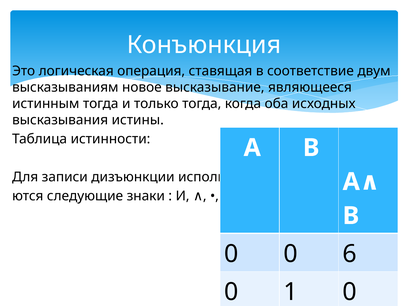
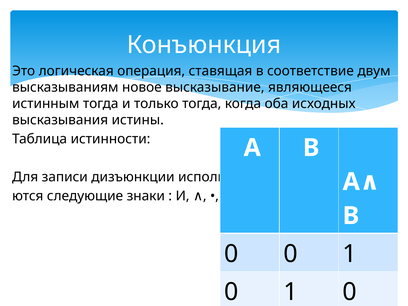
6: 6 -> 1 (350, 254)
